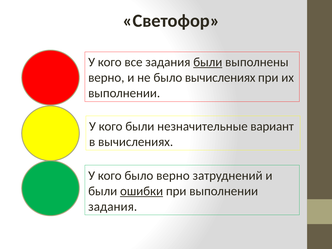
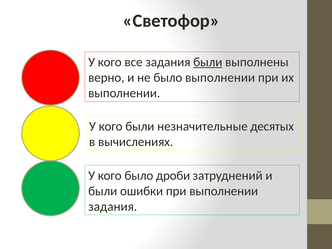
было вычислениях: вычислениях -> выполнении (220, 78)
вариант: вариант -> десятых (272, 126)
было верно: верно -> дроби (173, 176)
ошибки underline: present -> none (142, 191)
